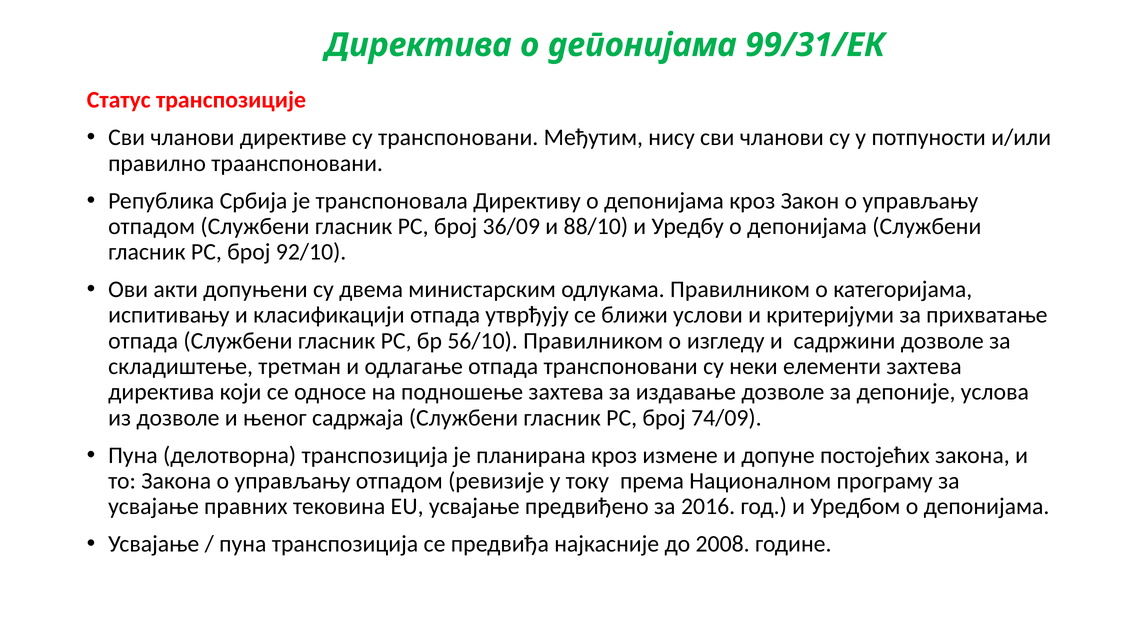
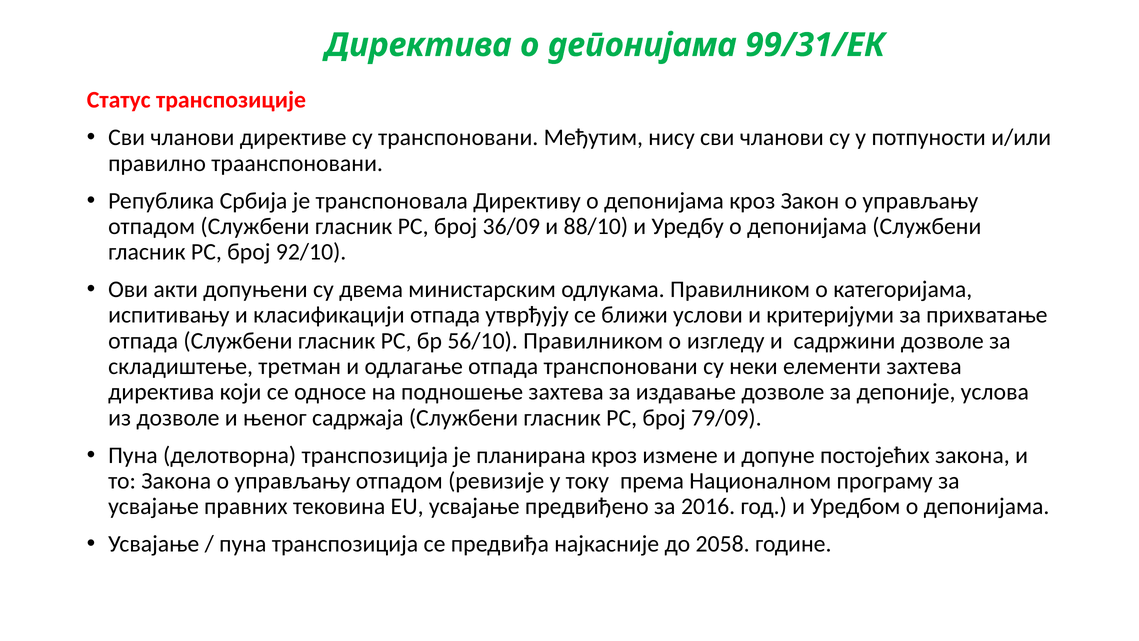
74/09: 74/09 -> 79/09 (726, 417)
2008: 2008 -> 2058 (723, 544)
